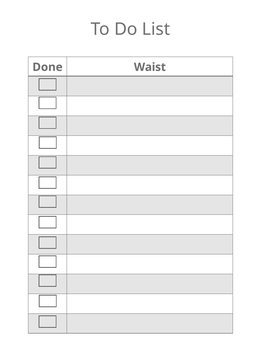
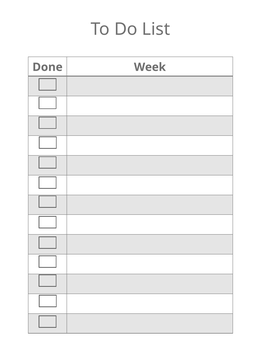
Waist: Waist -> Week (150, 67)
